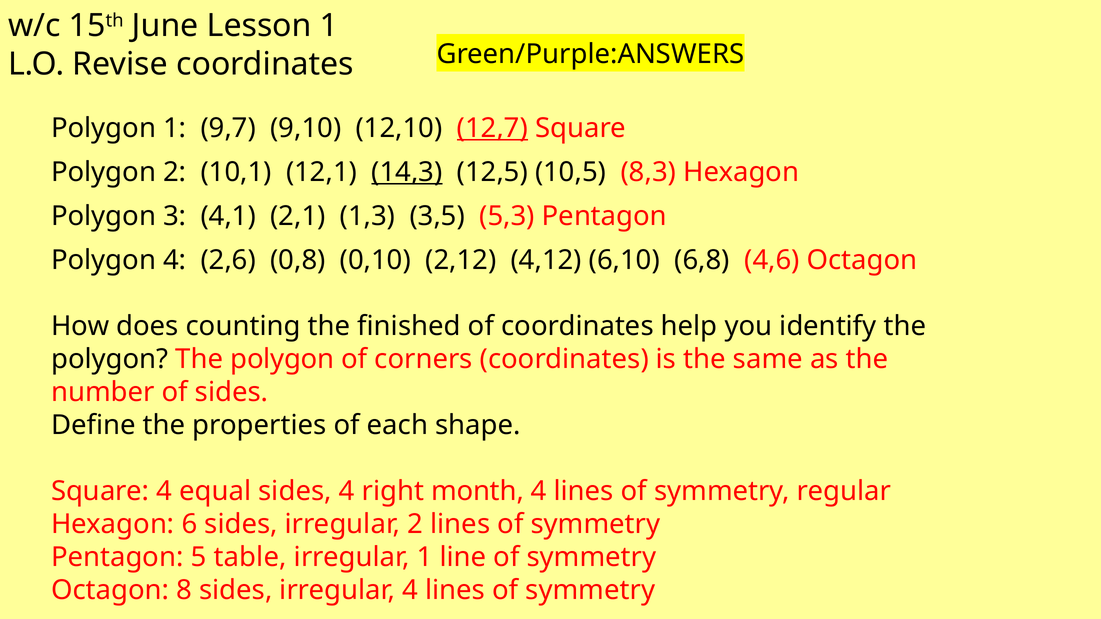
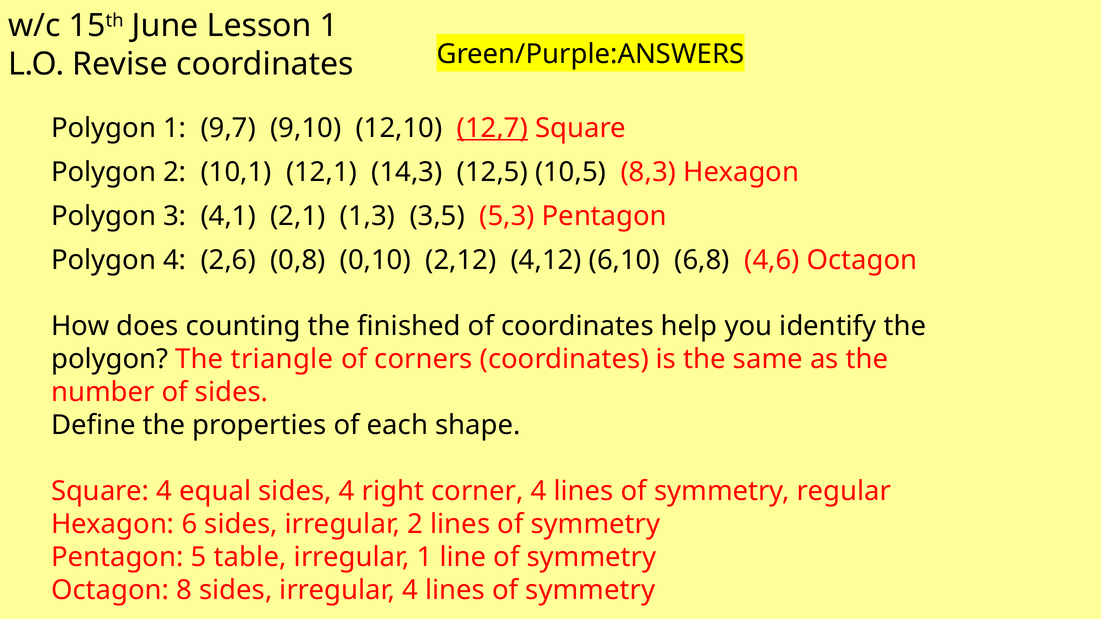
14,3 underline: present -> none (407, 172)
polygon The polygon: polygon -> triangle (282, 359)
month: month -> corner (477, 491)
